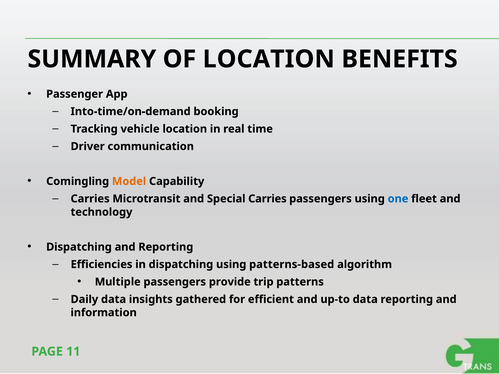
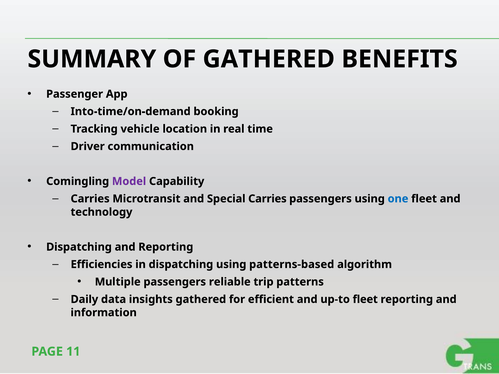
OF LOCATION: LOCATION -> GATHERED (269, 59)
Model colour: orange -> purple (129, 181)
provide: provide -> reliable (230, 282)
up-to data: data -> fleet (365, 299)
